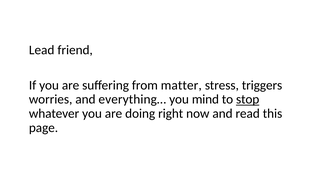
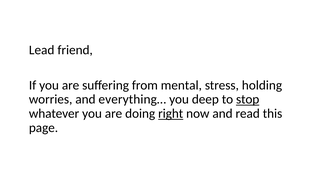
matter: matter -> mental (181, 85)
triggers: triggers -> holding (262, 85)
mind: mind -> deep (205, 100)
right underline: none -> present (171, 114)
